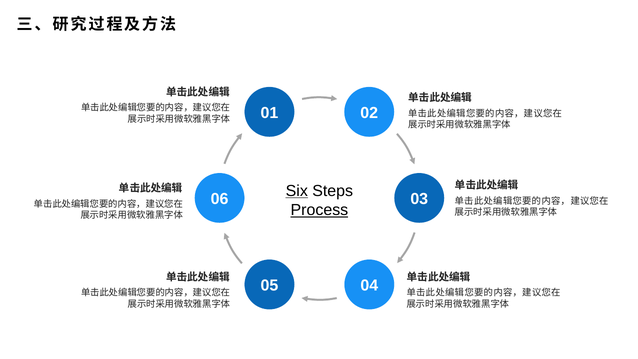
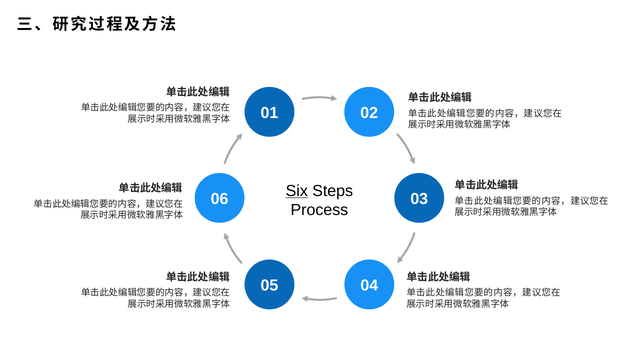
Process underline: present -> none (319, 210)
